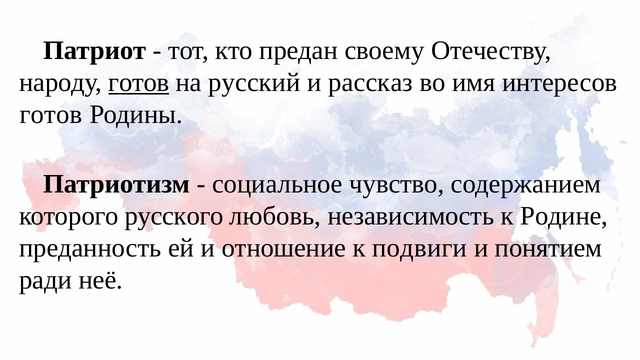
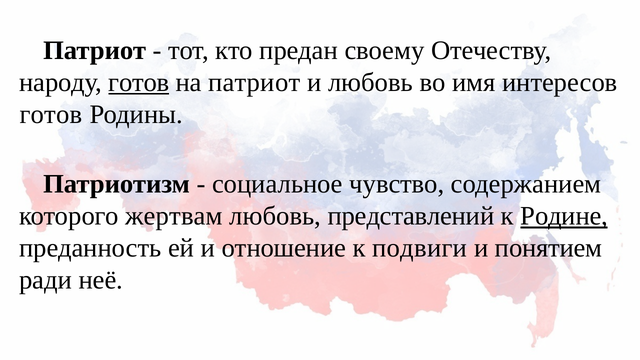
на русский: русский -> патриот (254, 82)
и рассказ: рассказ -> любовь (371, 82)
русского: русского -> жертвам (174, 216)
независимость: независимость -> представлений (411, 216)
Родине underline: none -> present (564, 216)
